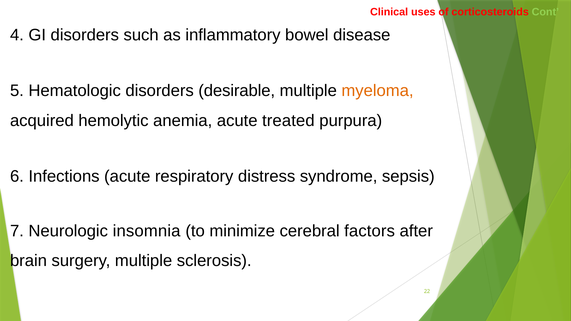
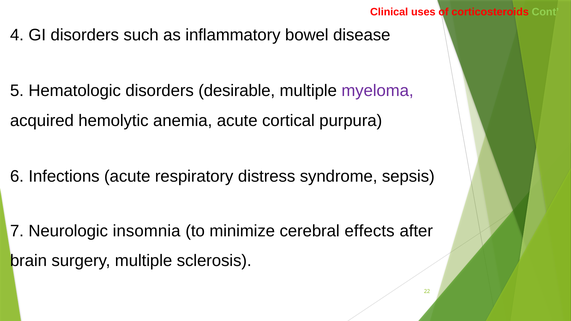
myeloma colour: orange -> purple (377, 91)
treated: treated -> cortical (288, 121)
factors: factors -> effects (370, 231)
